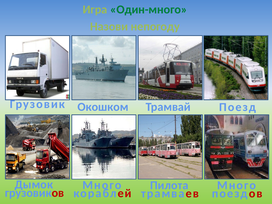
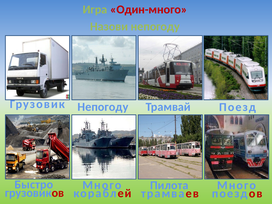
Один-много colour: green -> red (149, 9)
Окошком: Окошком -> Непогоду (103, 107)
Дымок: Дымок -> Быстро (34, 185)
